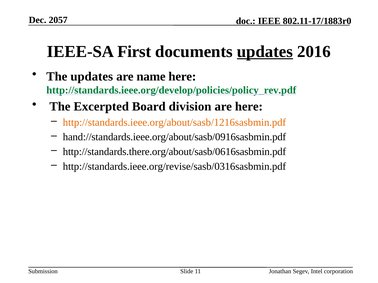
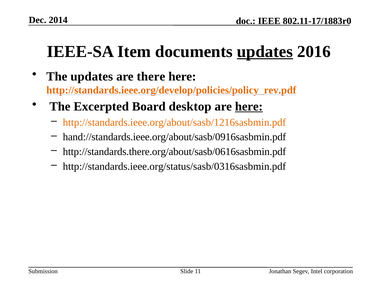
2057: 2057 -> 2014 (58, 20)
First: First -> Item (134, 52)
name: name -> there (151, 77)
http://standards.ieee.org/develop/policies/policy_rev.pdf colour: green -> orange (171, 90)
division: division -> desktop (190, 107)
here underline: none -> present (249, 107)
http://standards.ieee.org/revise/sasb/0316sasbmin.pdf: http://standards.ieee.org/revise/sasb/0316sasbmin.pdf -> http://standards.ieee.org/status/sasb/0316sasbmin.pdf (174, 167)
